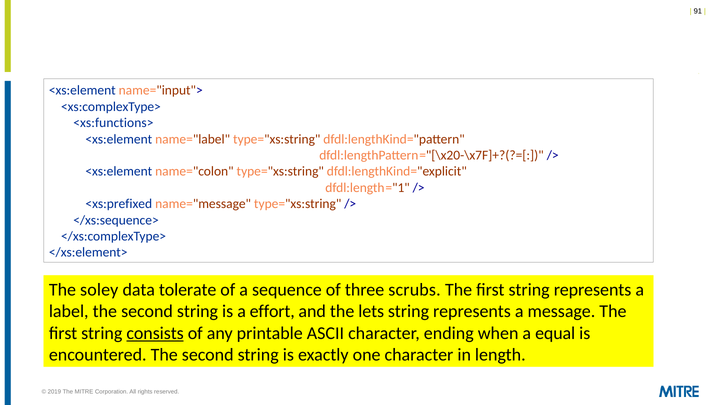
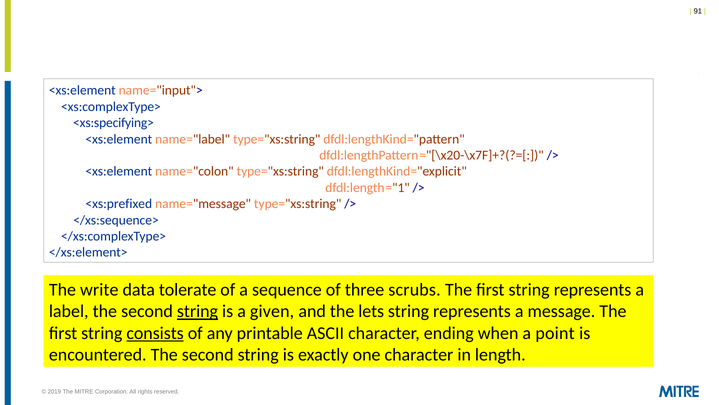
<xs:functions>: <xs:functions> -> <xs:specifying> (113, 123)
soley: soley -> write (99, 289)
string underline: none -> present (198, 311)
effort: effort -> given (272, 311)
equal: equal -> point (555, 333)
